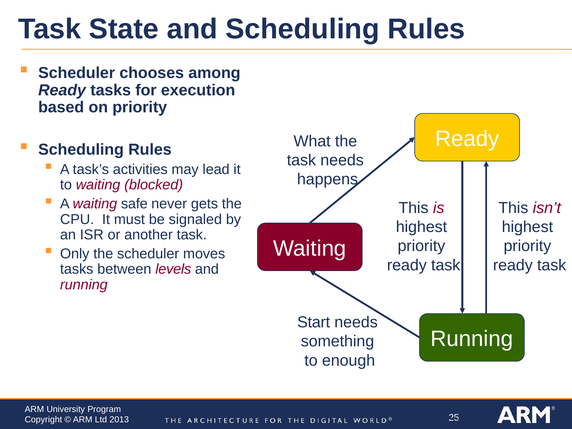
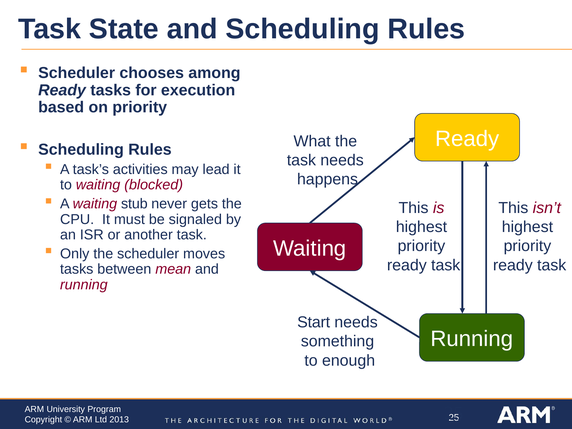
safe: safe -> stub (134, 204)
levels: levels -> mean (173, 269)
